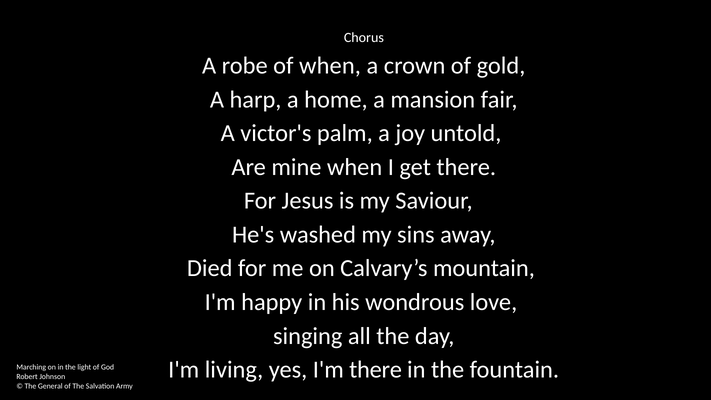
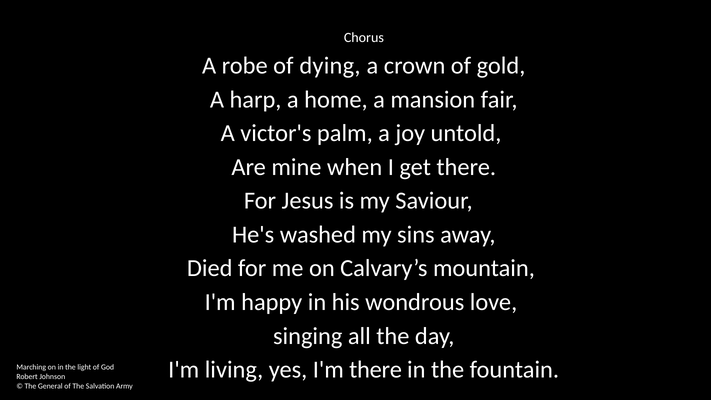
of when: when -> dying (330, 66)
